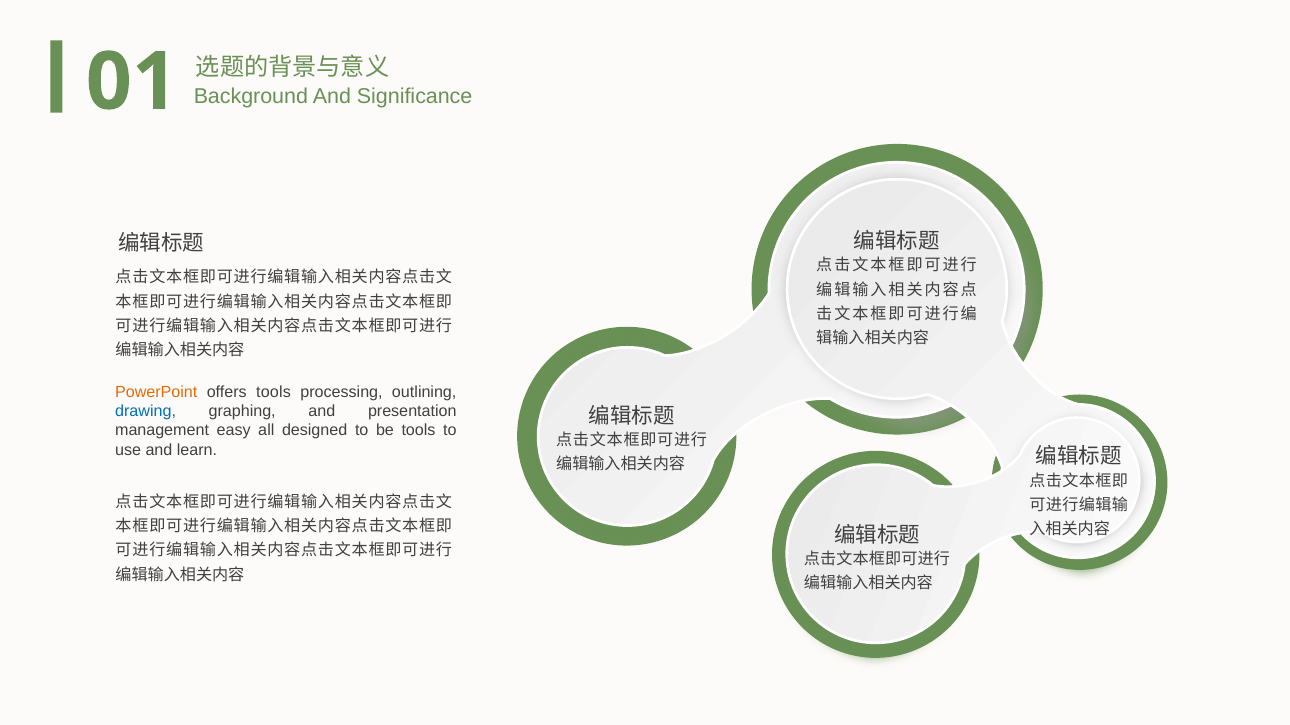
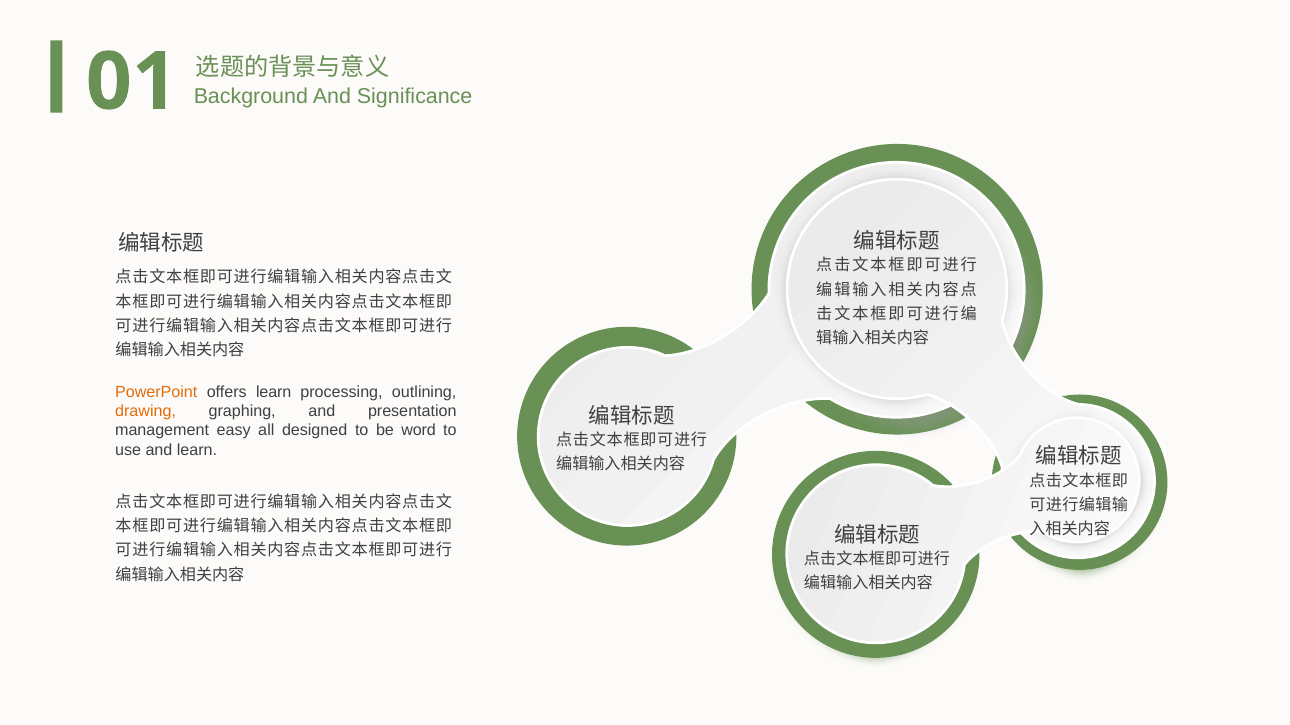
offers tools: tools -> learn (274, 392)
drawing colour: blue -> orange (146, 411)
be tools: tools -> word (419, 431)
